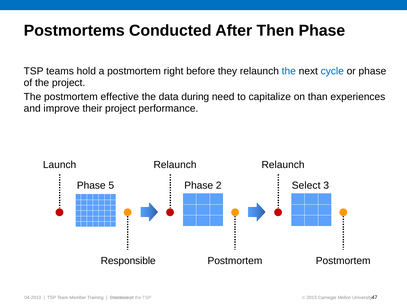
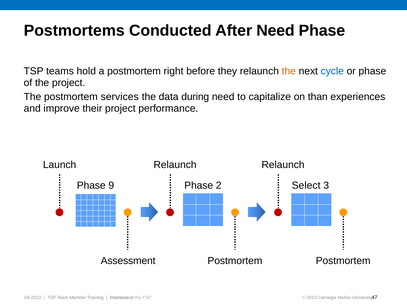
After Then: Then -> Need (275, 31)
the colour: blue -> orange (289, 71)
effective: effective -> services (120, 97)
5: 5 -> 9 (111, 186)
Responsible: Responsible -> Assessment (128, 261)
